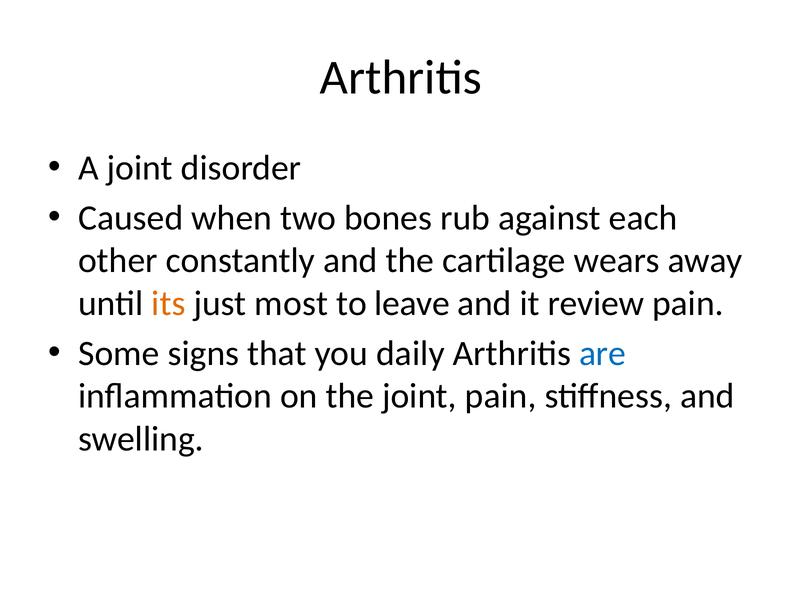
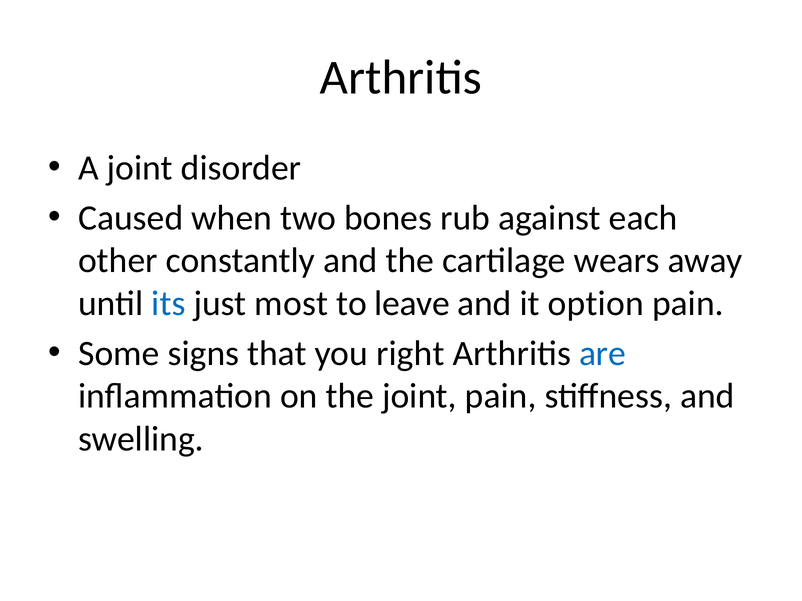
its colour: orange -> blue (168, 304)
review: review -> option (596, 304)
daily: daily -> right (410, 354)
